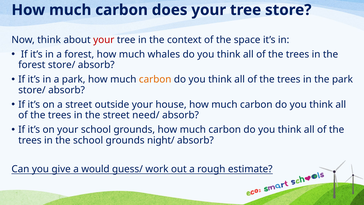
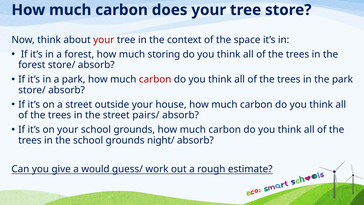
whales: whales -> storing (164, 54)
carbon colour: orange -> red (155, 79)
need/: need/ -> pairs/ (146, 115)
